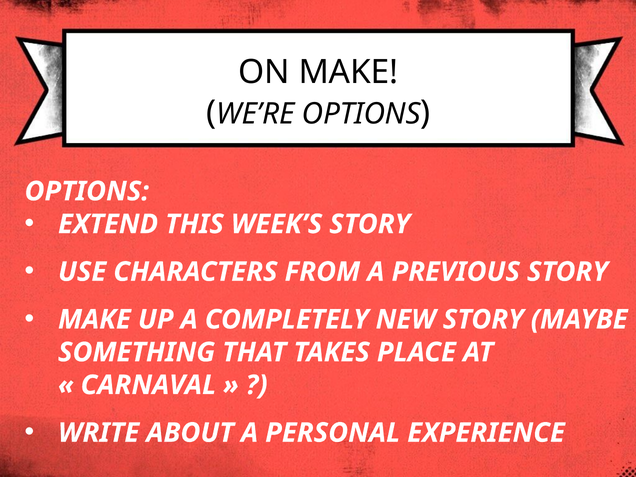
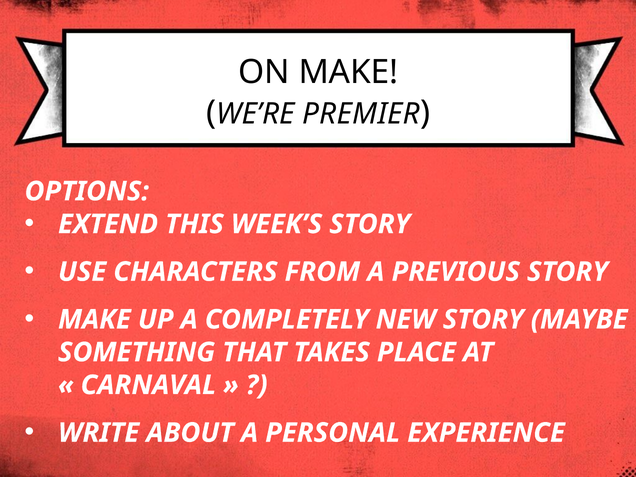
WE’RE OPTIONS: OPTIONS -> PREMIER (361, 114)
